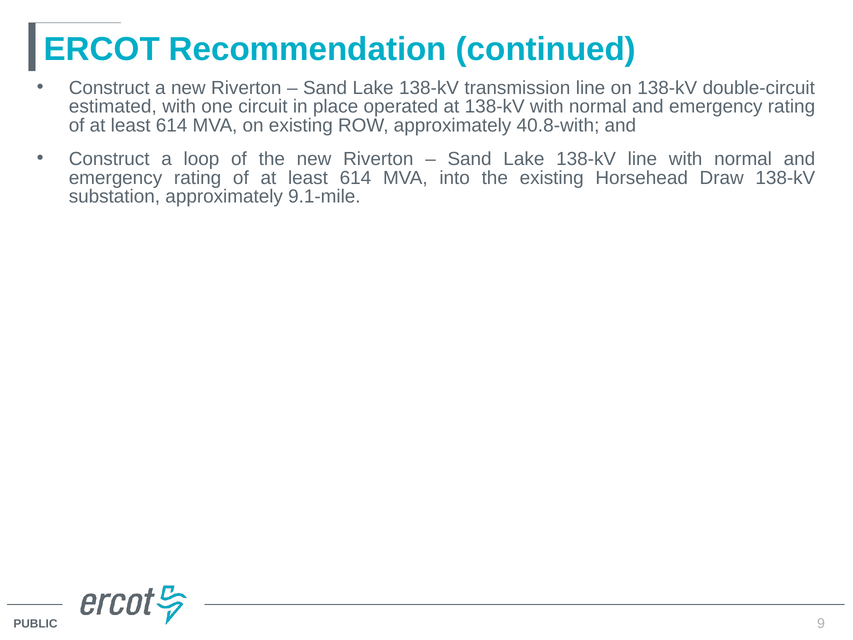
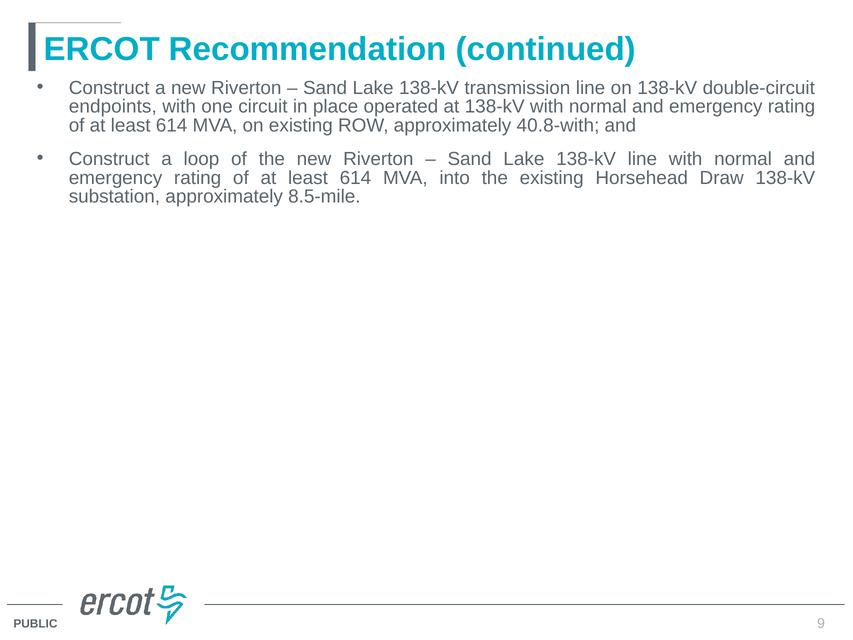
estimated: estimated -> endpoints (113, 107)
9.1-mile: 9.1-mile -> 8.5-mile (324, 197)
